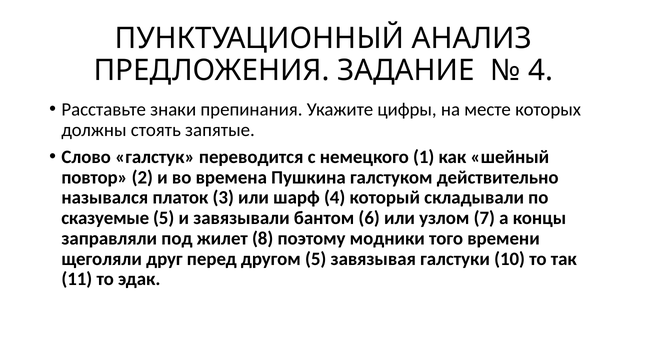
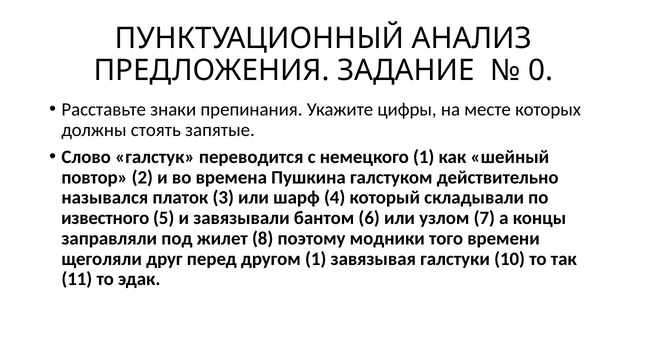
4: 4 -> 0 (541, 70)
сказуемые: сказуемые -> известного (105, 218)
другом 5: 5 -> 1 (316, 259)
